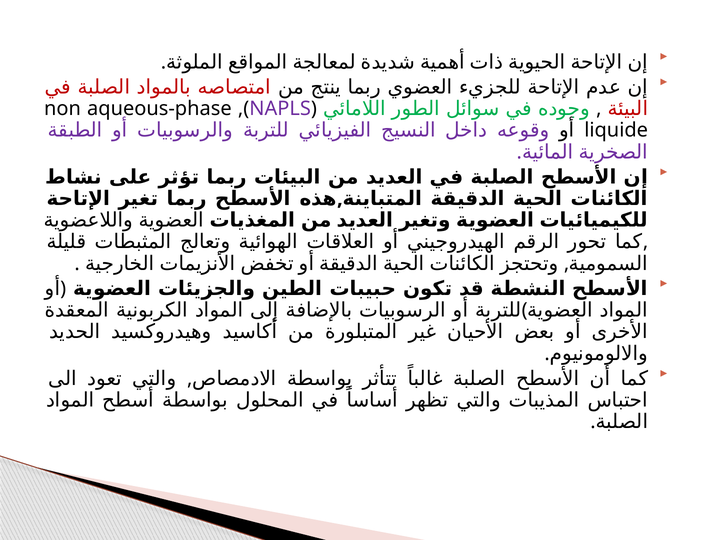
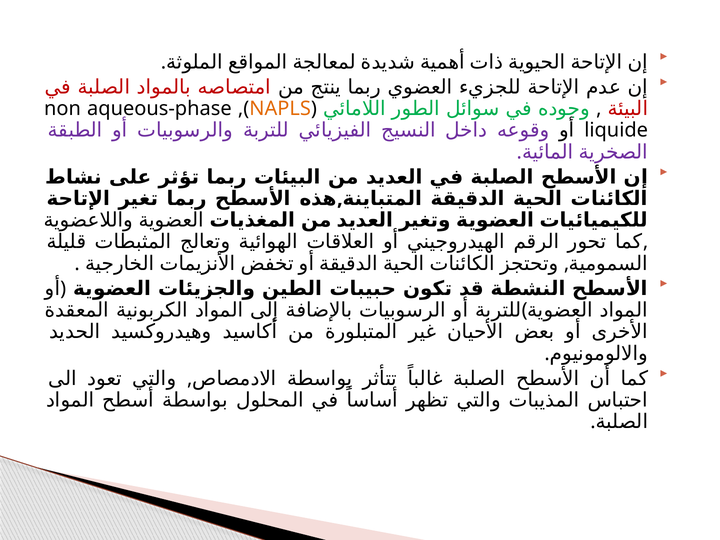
NAPLS colour: purple -> orange (280, 109)
